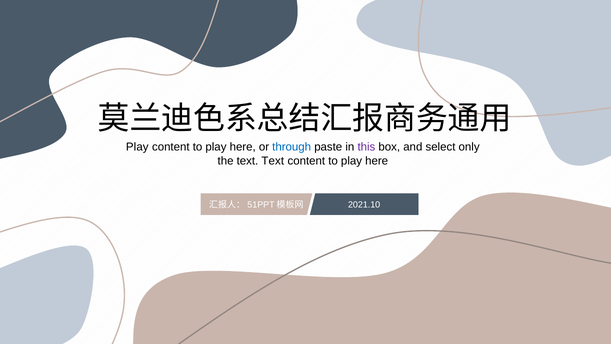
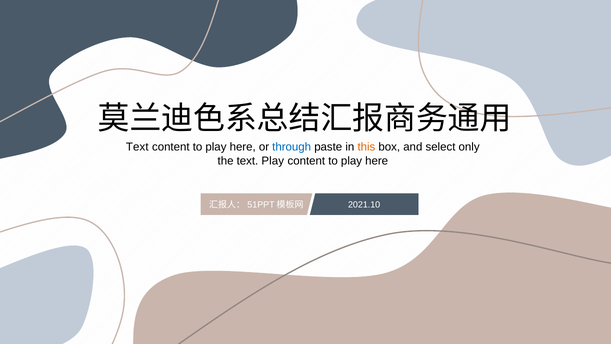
Play: Play -> Text (137, 147)
this colour: purple -> orange (366, 147)
text Text: Text -> Play (273, 161)
